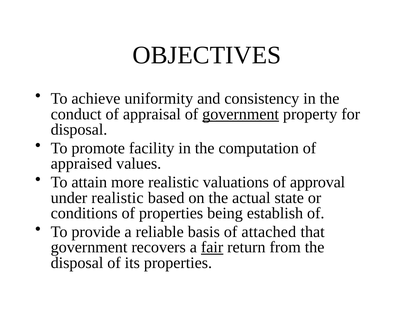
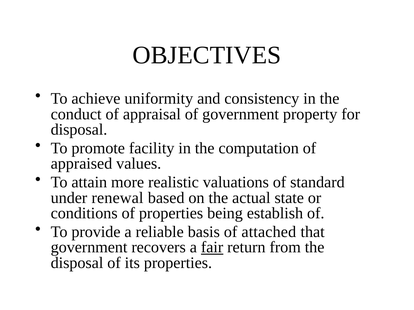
government underline: present -> none (241, 114)
approval: approval -> standard (317, 183)
under realistic: realistic -> renewal (117, 198)
